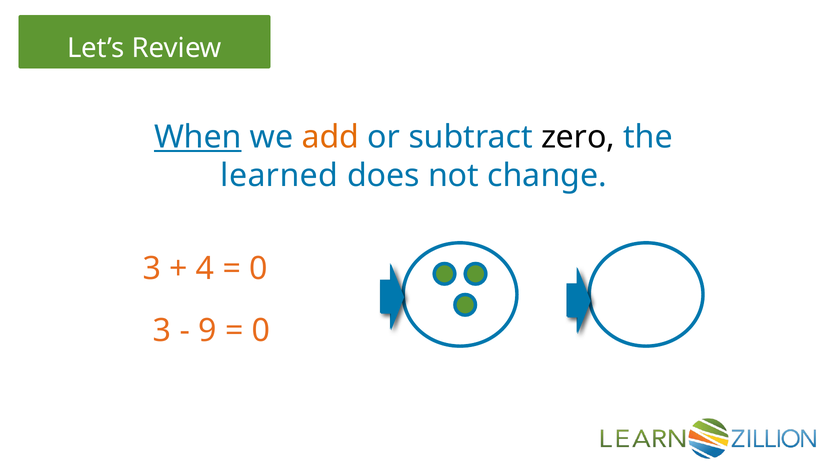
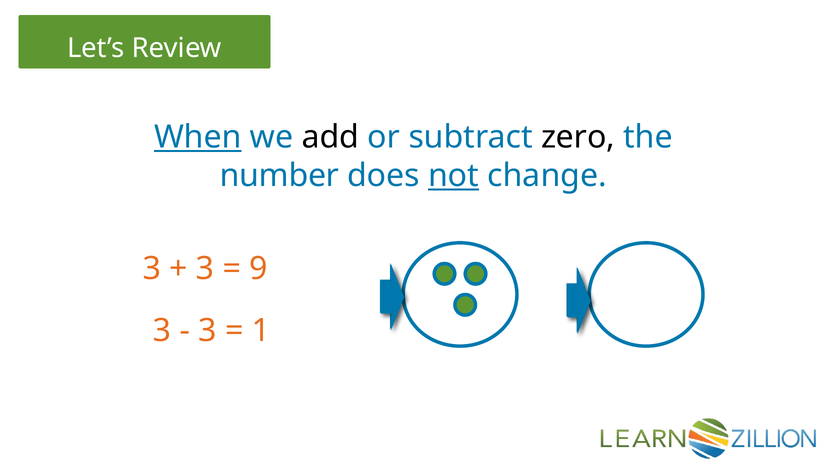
add colour: orange -> black (330, 137)
learned: learned -> number (280, 176)
not underline: none -> present (454, 176)
4: 4 -> 3 (205, 269)
0: 0 -> 9 (259, 269)
9: 9 -> 3 (208, 331)
0: 0 -> 1 (261, 331)
